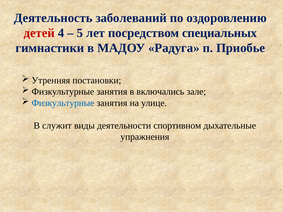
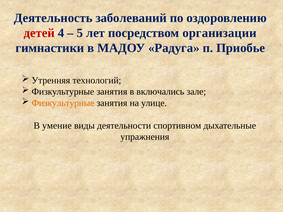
специальных: специальных -> организации (219, 33)
постановки: постановки -> технологий (97, 80)
Физкультурные colour: blue -> orange (63, 103)
служит: служит -> умение (57, 126)
